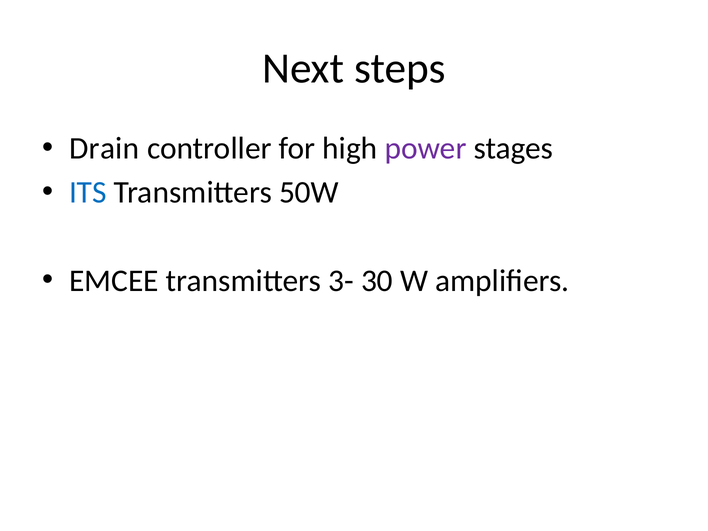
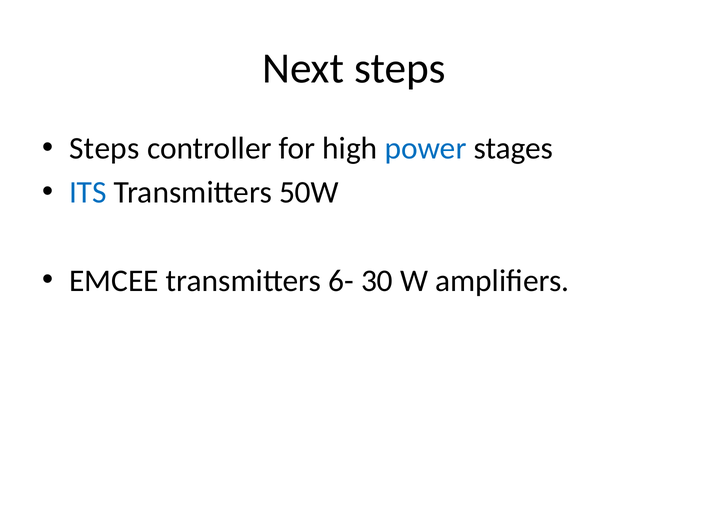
Drain: Drain -> Steps (104, 149)
power colour: purple -> blue (426, 149)
3-: 3- -> 6- (341, 281)
